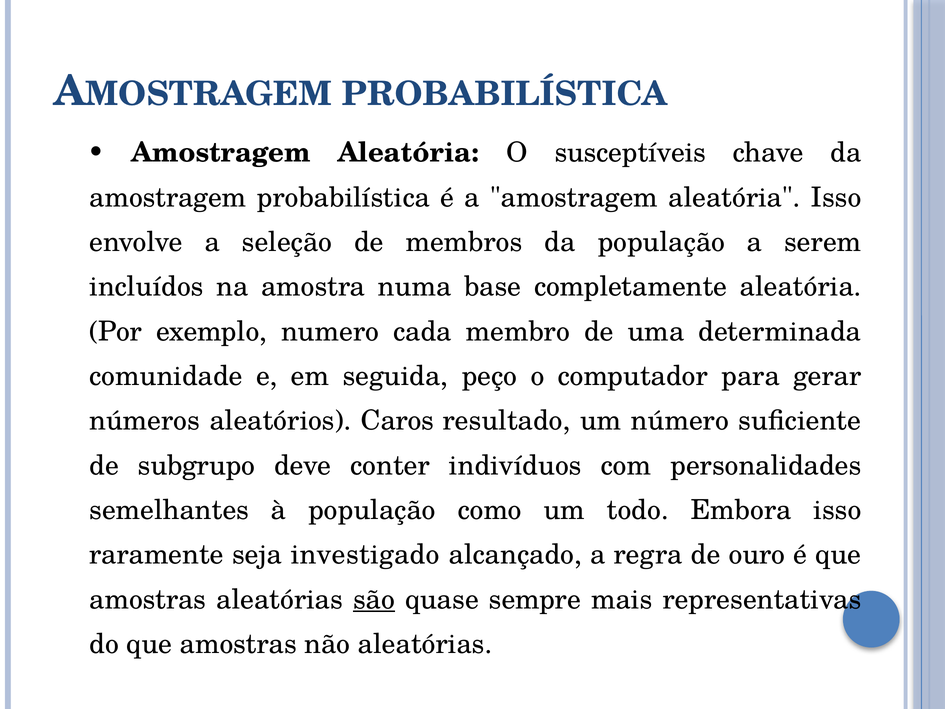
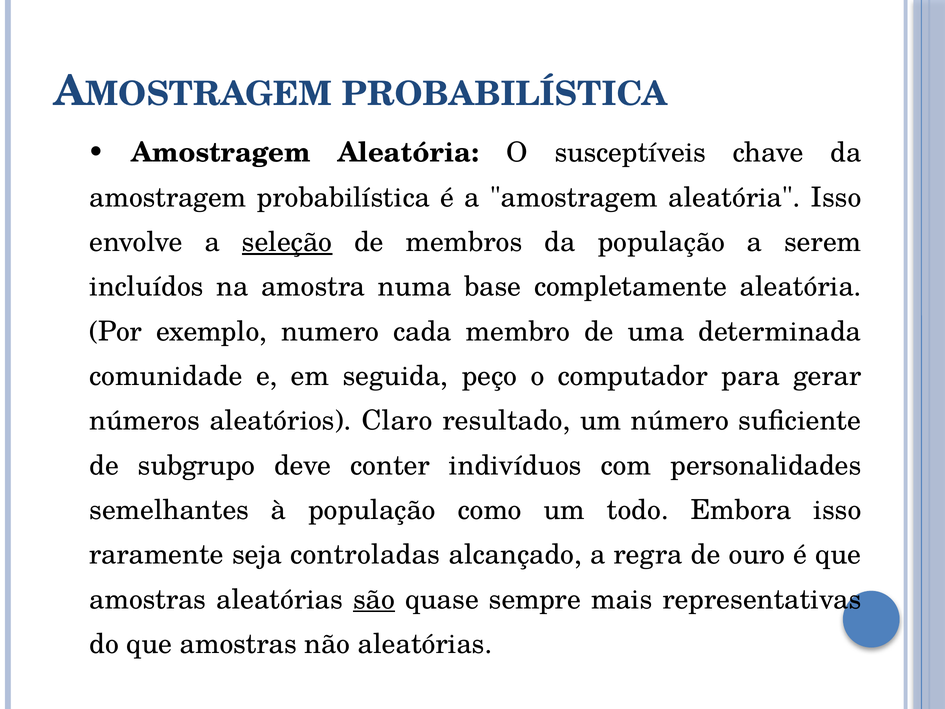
seleção underline: none -> present (287, 242)
Caros: Caros -> Claro (397, 421)
investigado: investigado -> controladas (365, 555)
